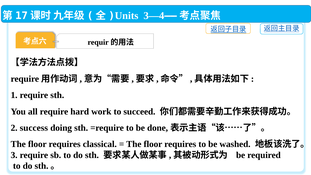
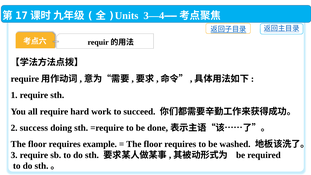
classical: classical -> example (100, 144)
